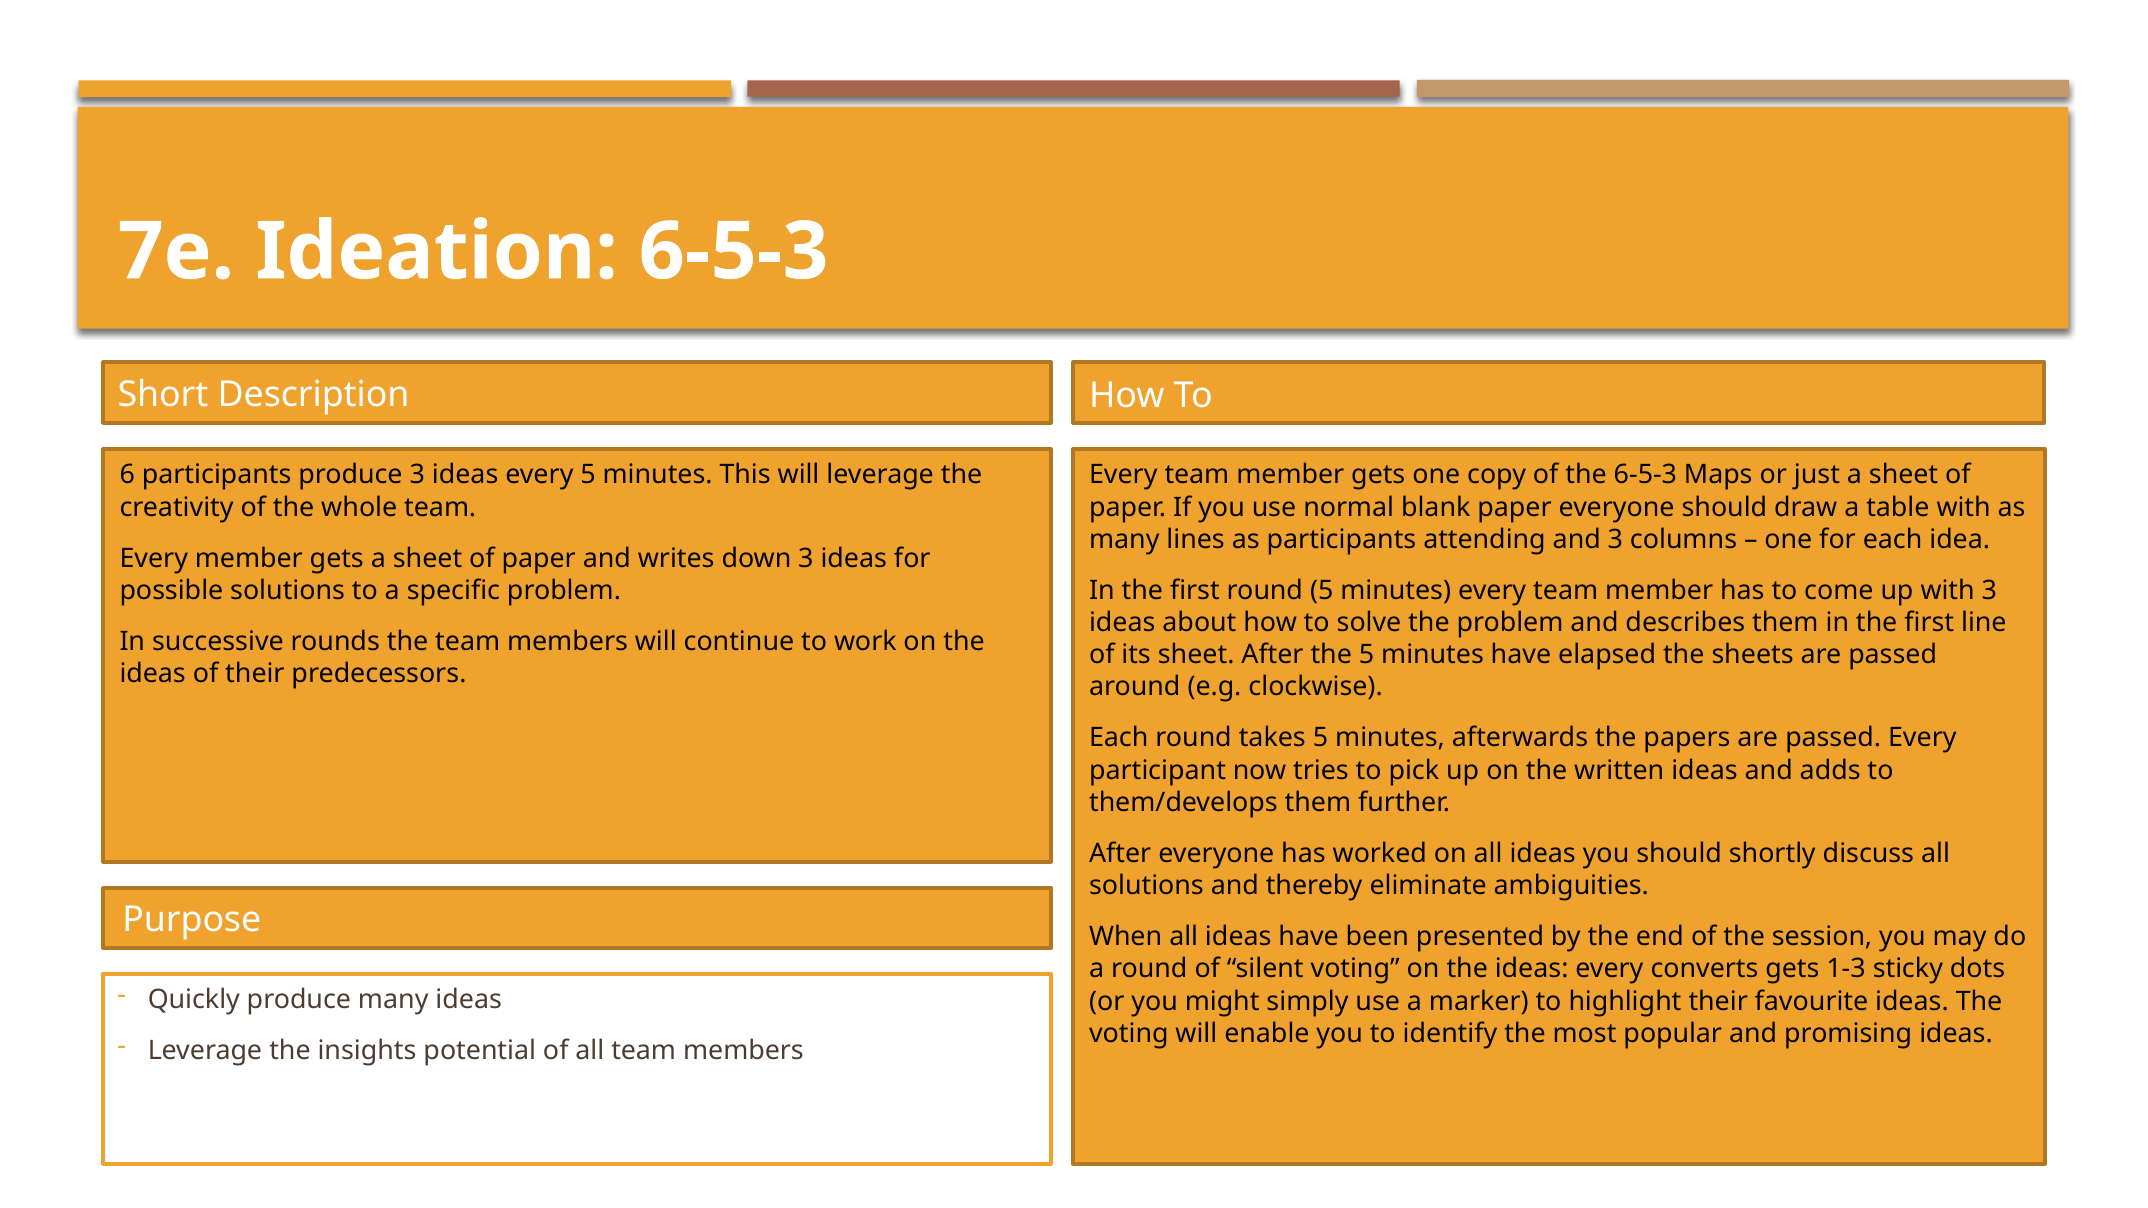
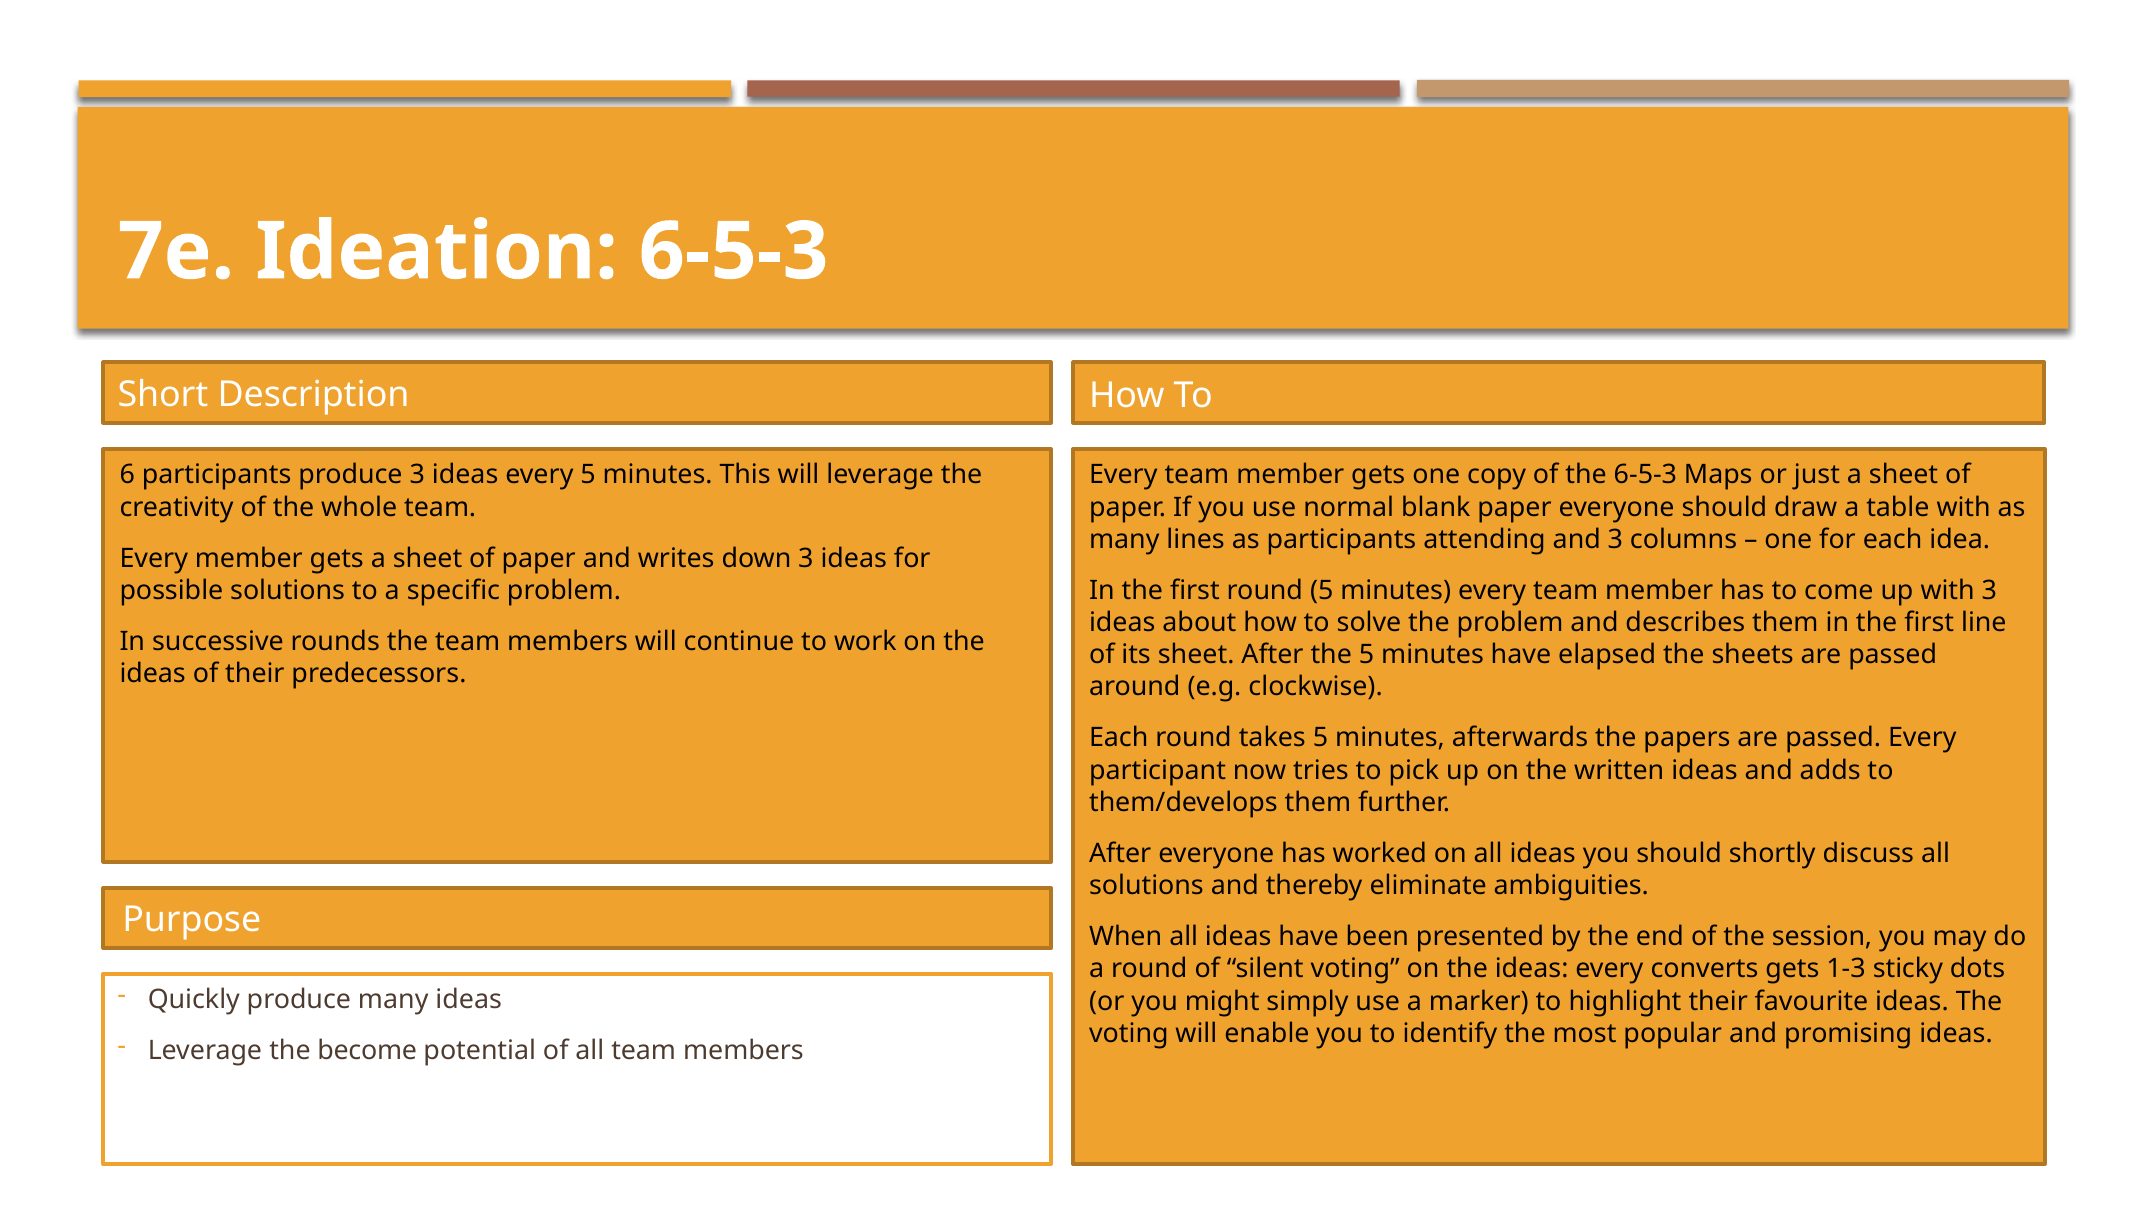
insights: insights -> become (367, 1051)
